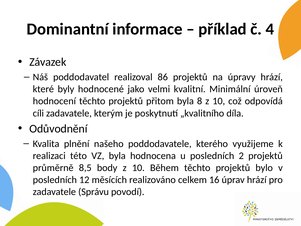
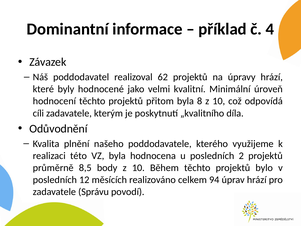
86: 86 -> 62 (163, 77)
16: 16 -> 94 (214, 180)
